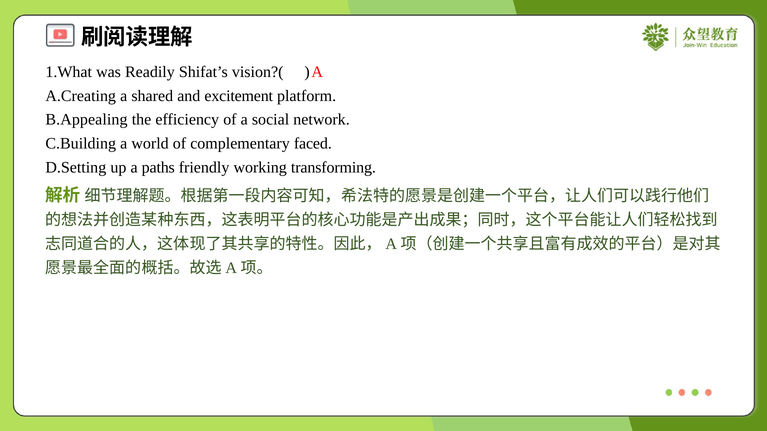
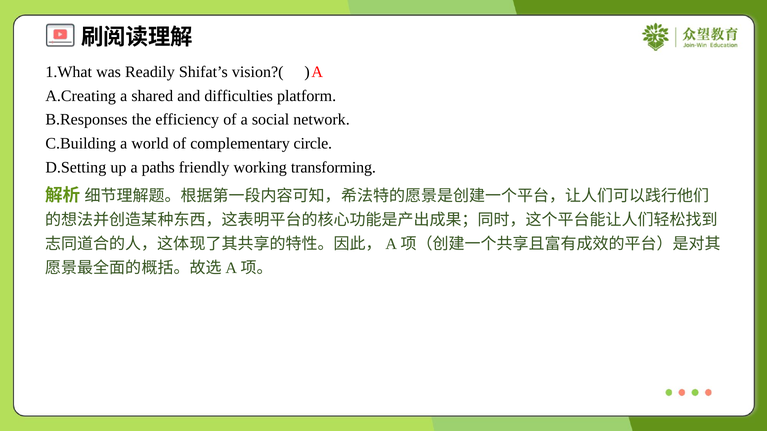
excitement: excitement -> difficulties (239, 96)
B.Appealing: B.Appealing -> B.Responses (87, 120)
faced: faced -> circle (313, 144)
